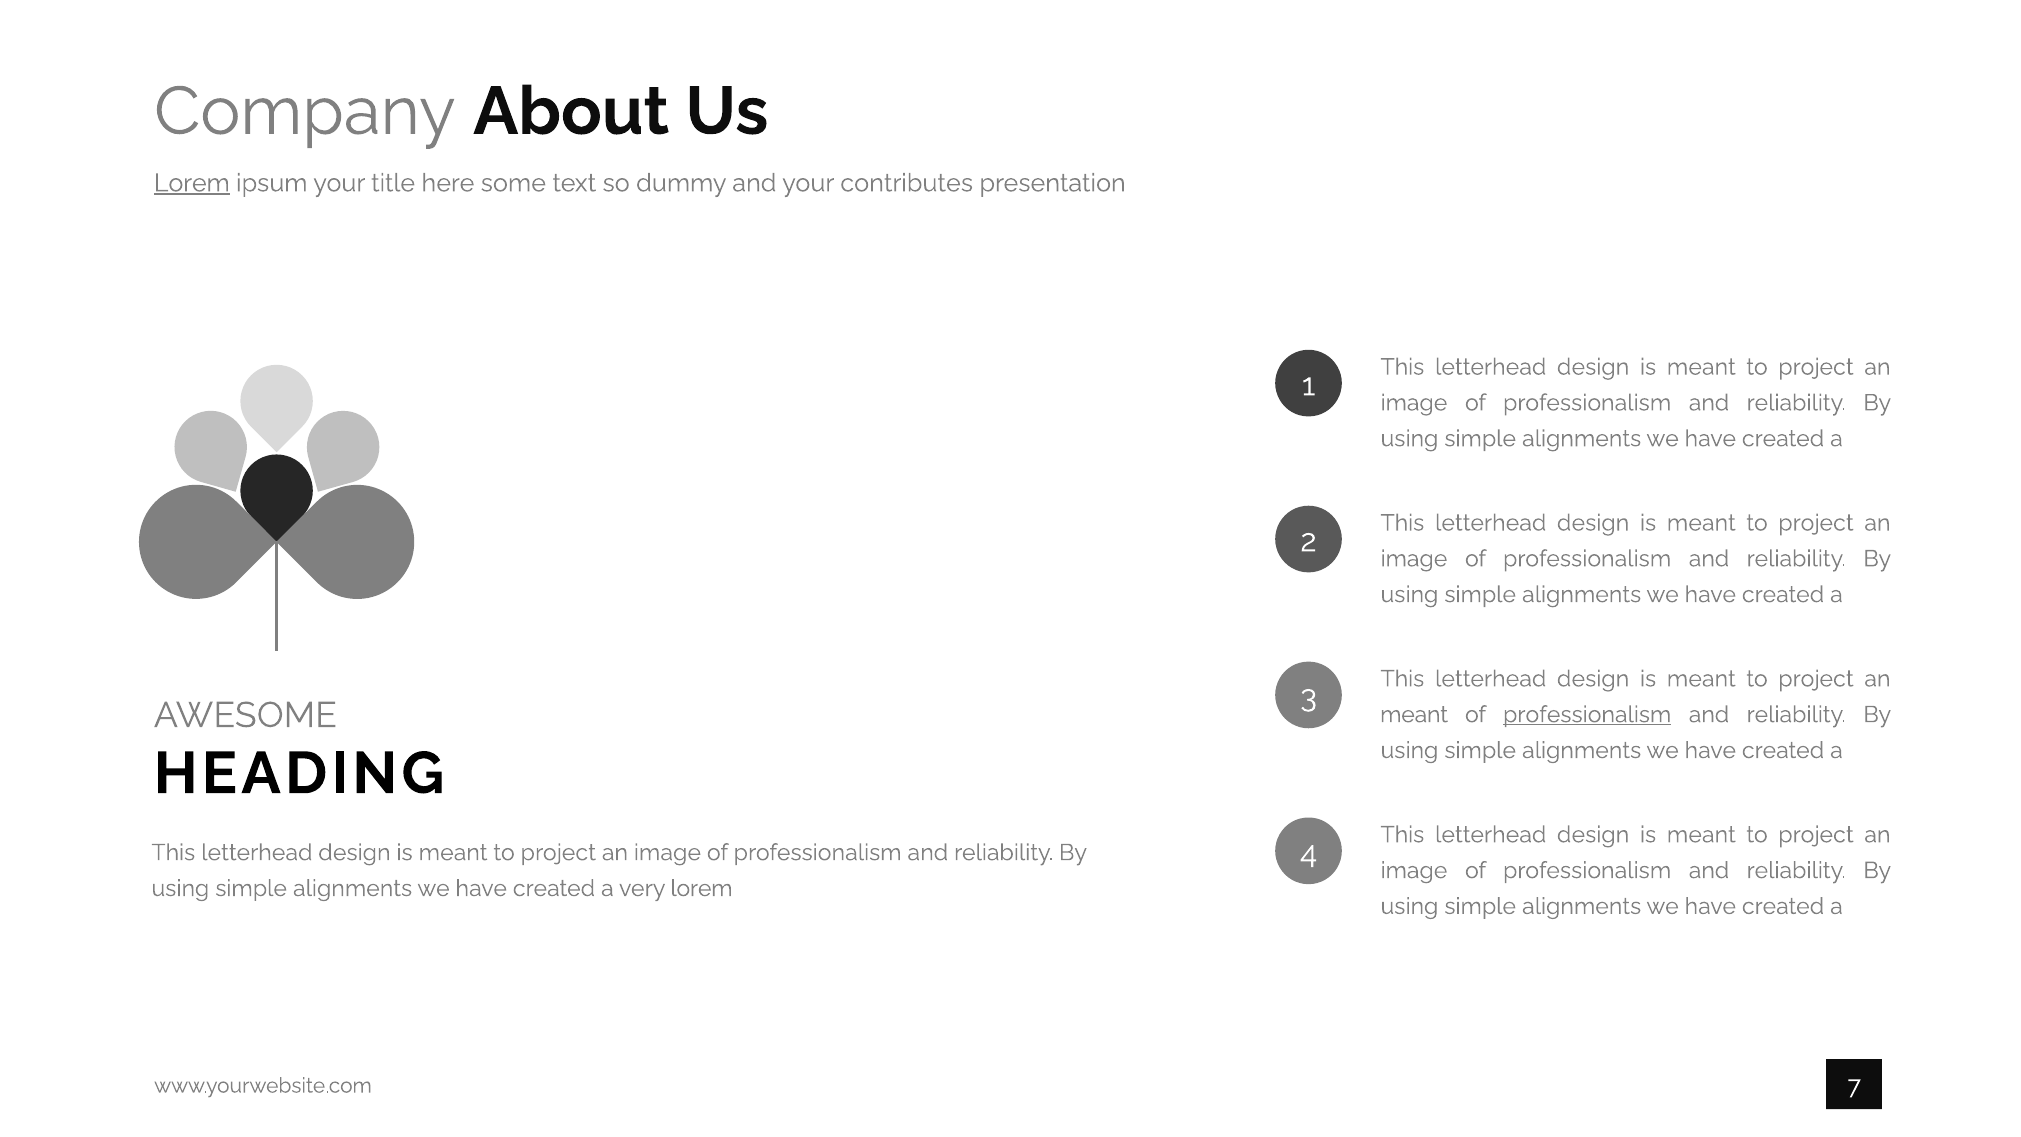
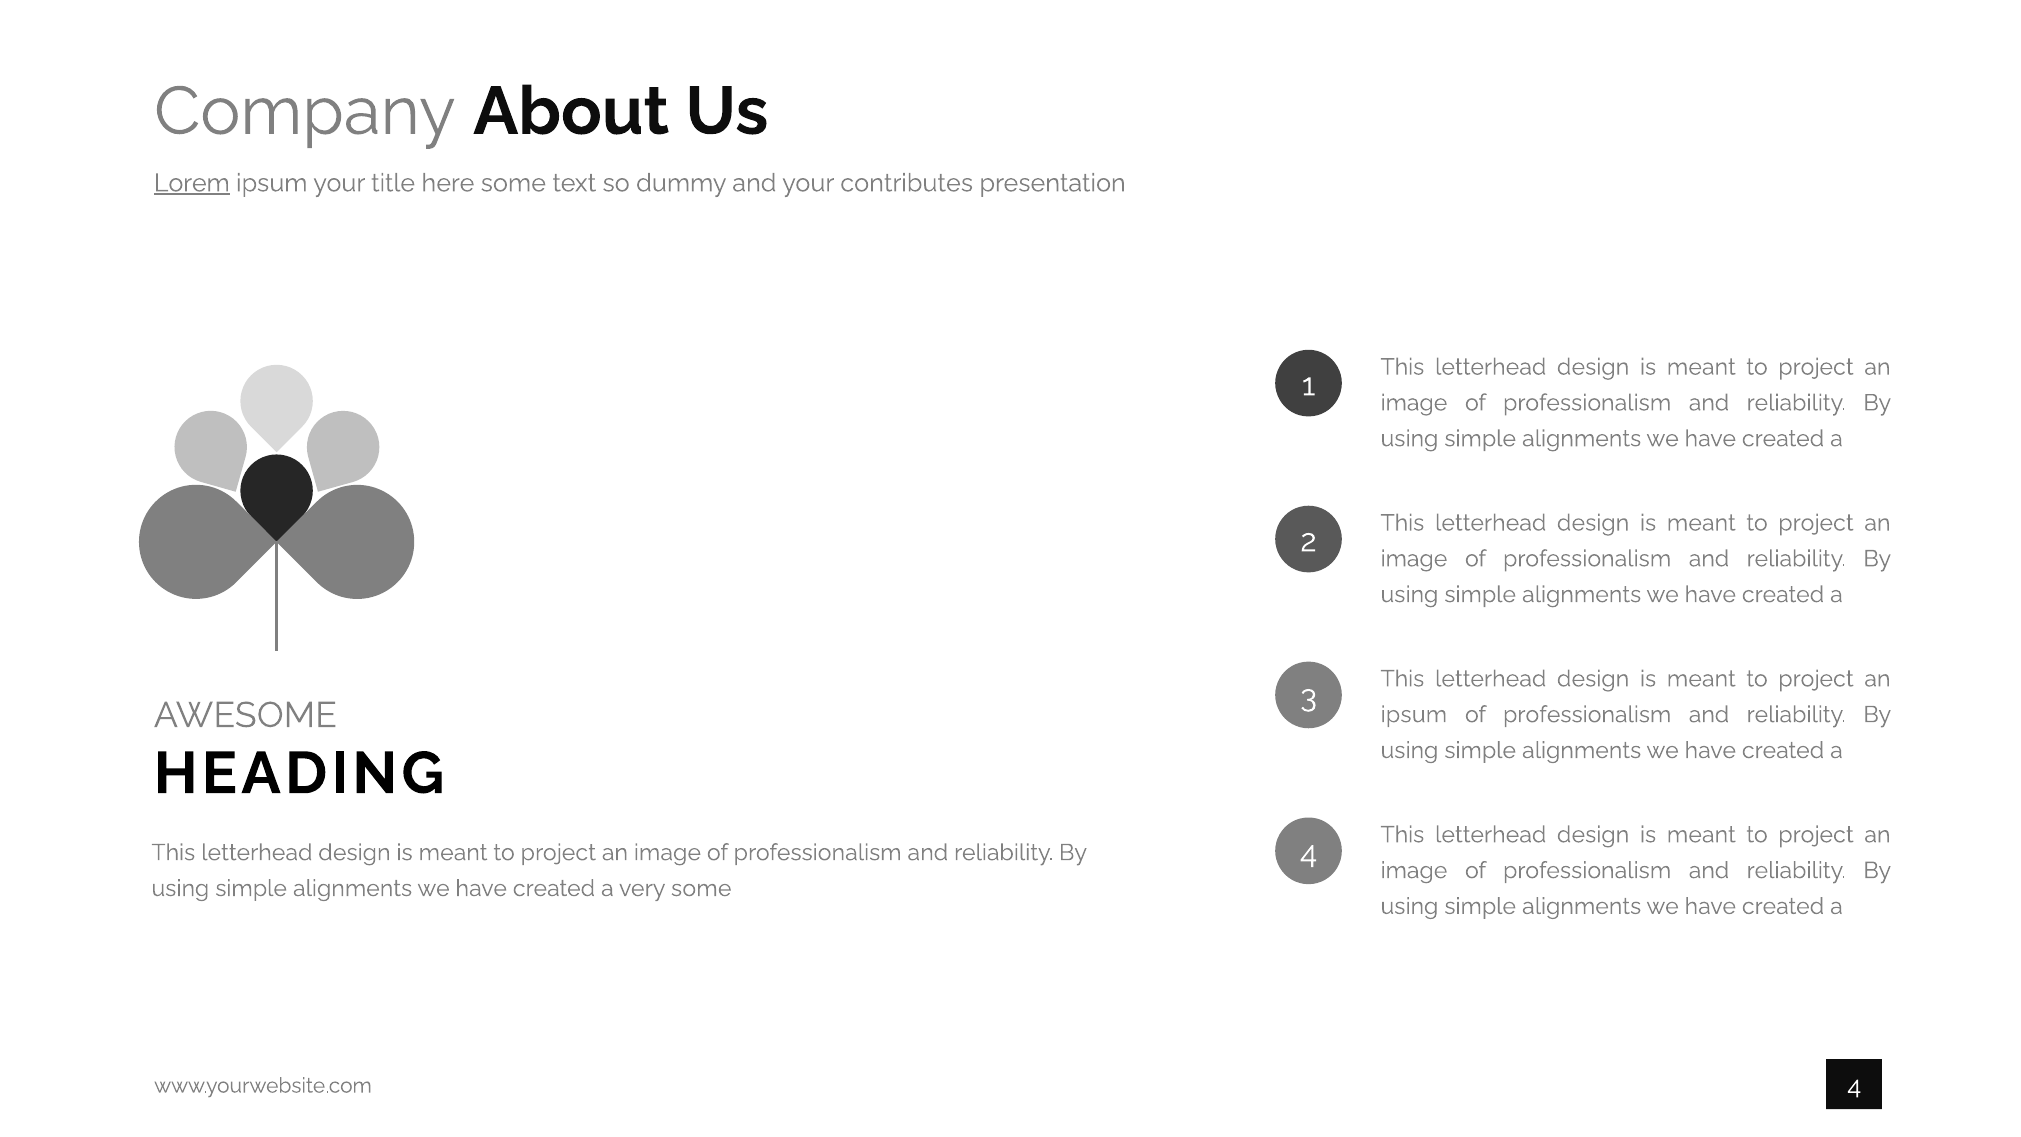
meant: meant -> ipsum (1414, 714)
professionalism underline: present -> none (1587, 714)
very lorem: lorem -> some (701, 888)
www.yourwebsite.com 7: 7 -> 4 (1854, 1086)
